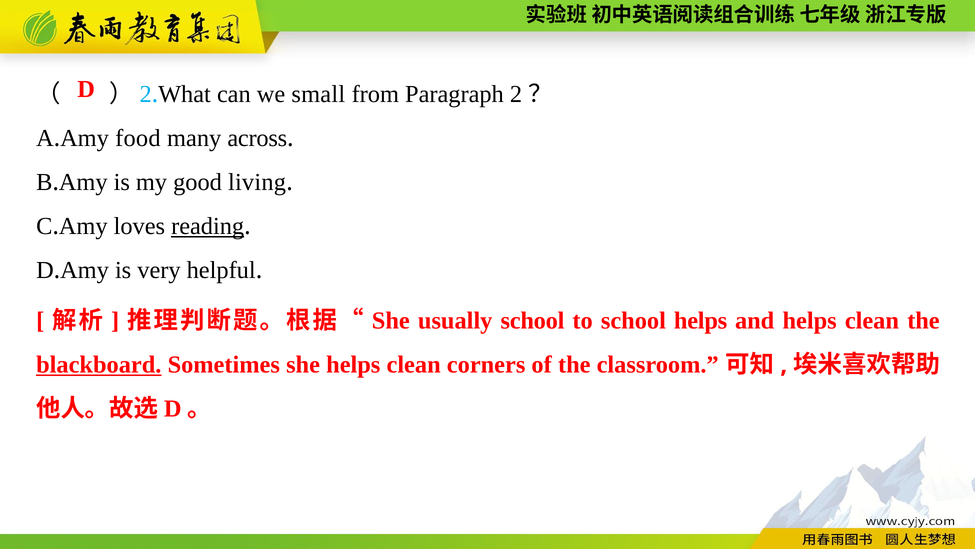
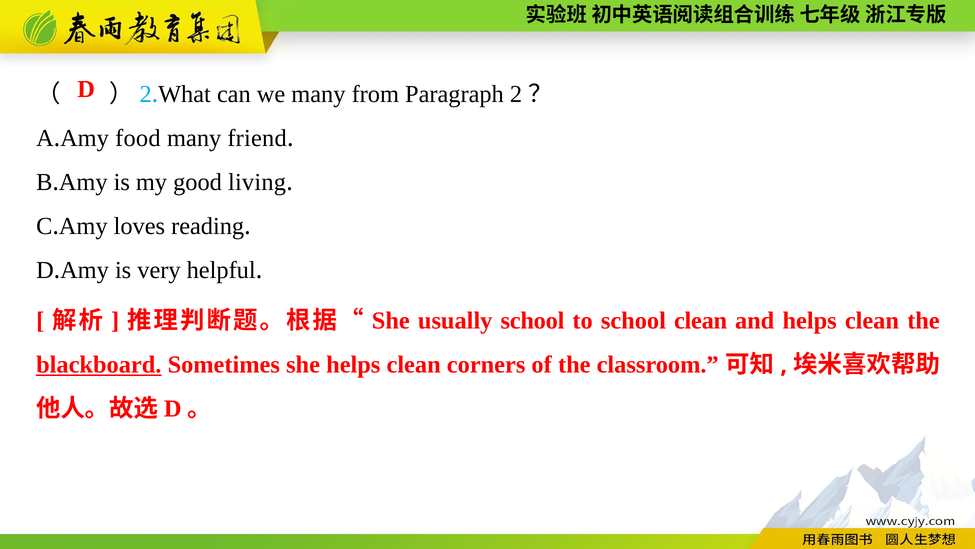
we small: small -> many (318, 94)
across: across -> friend (257, 138)
reading underline: present -> none (208, 226)
school helps: helps -> clean (701, 320)
